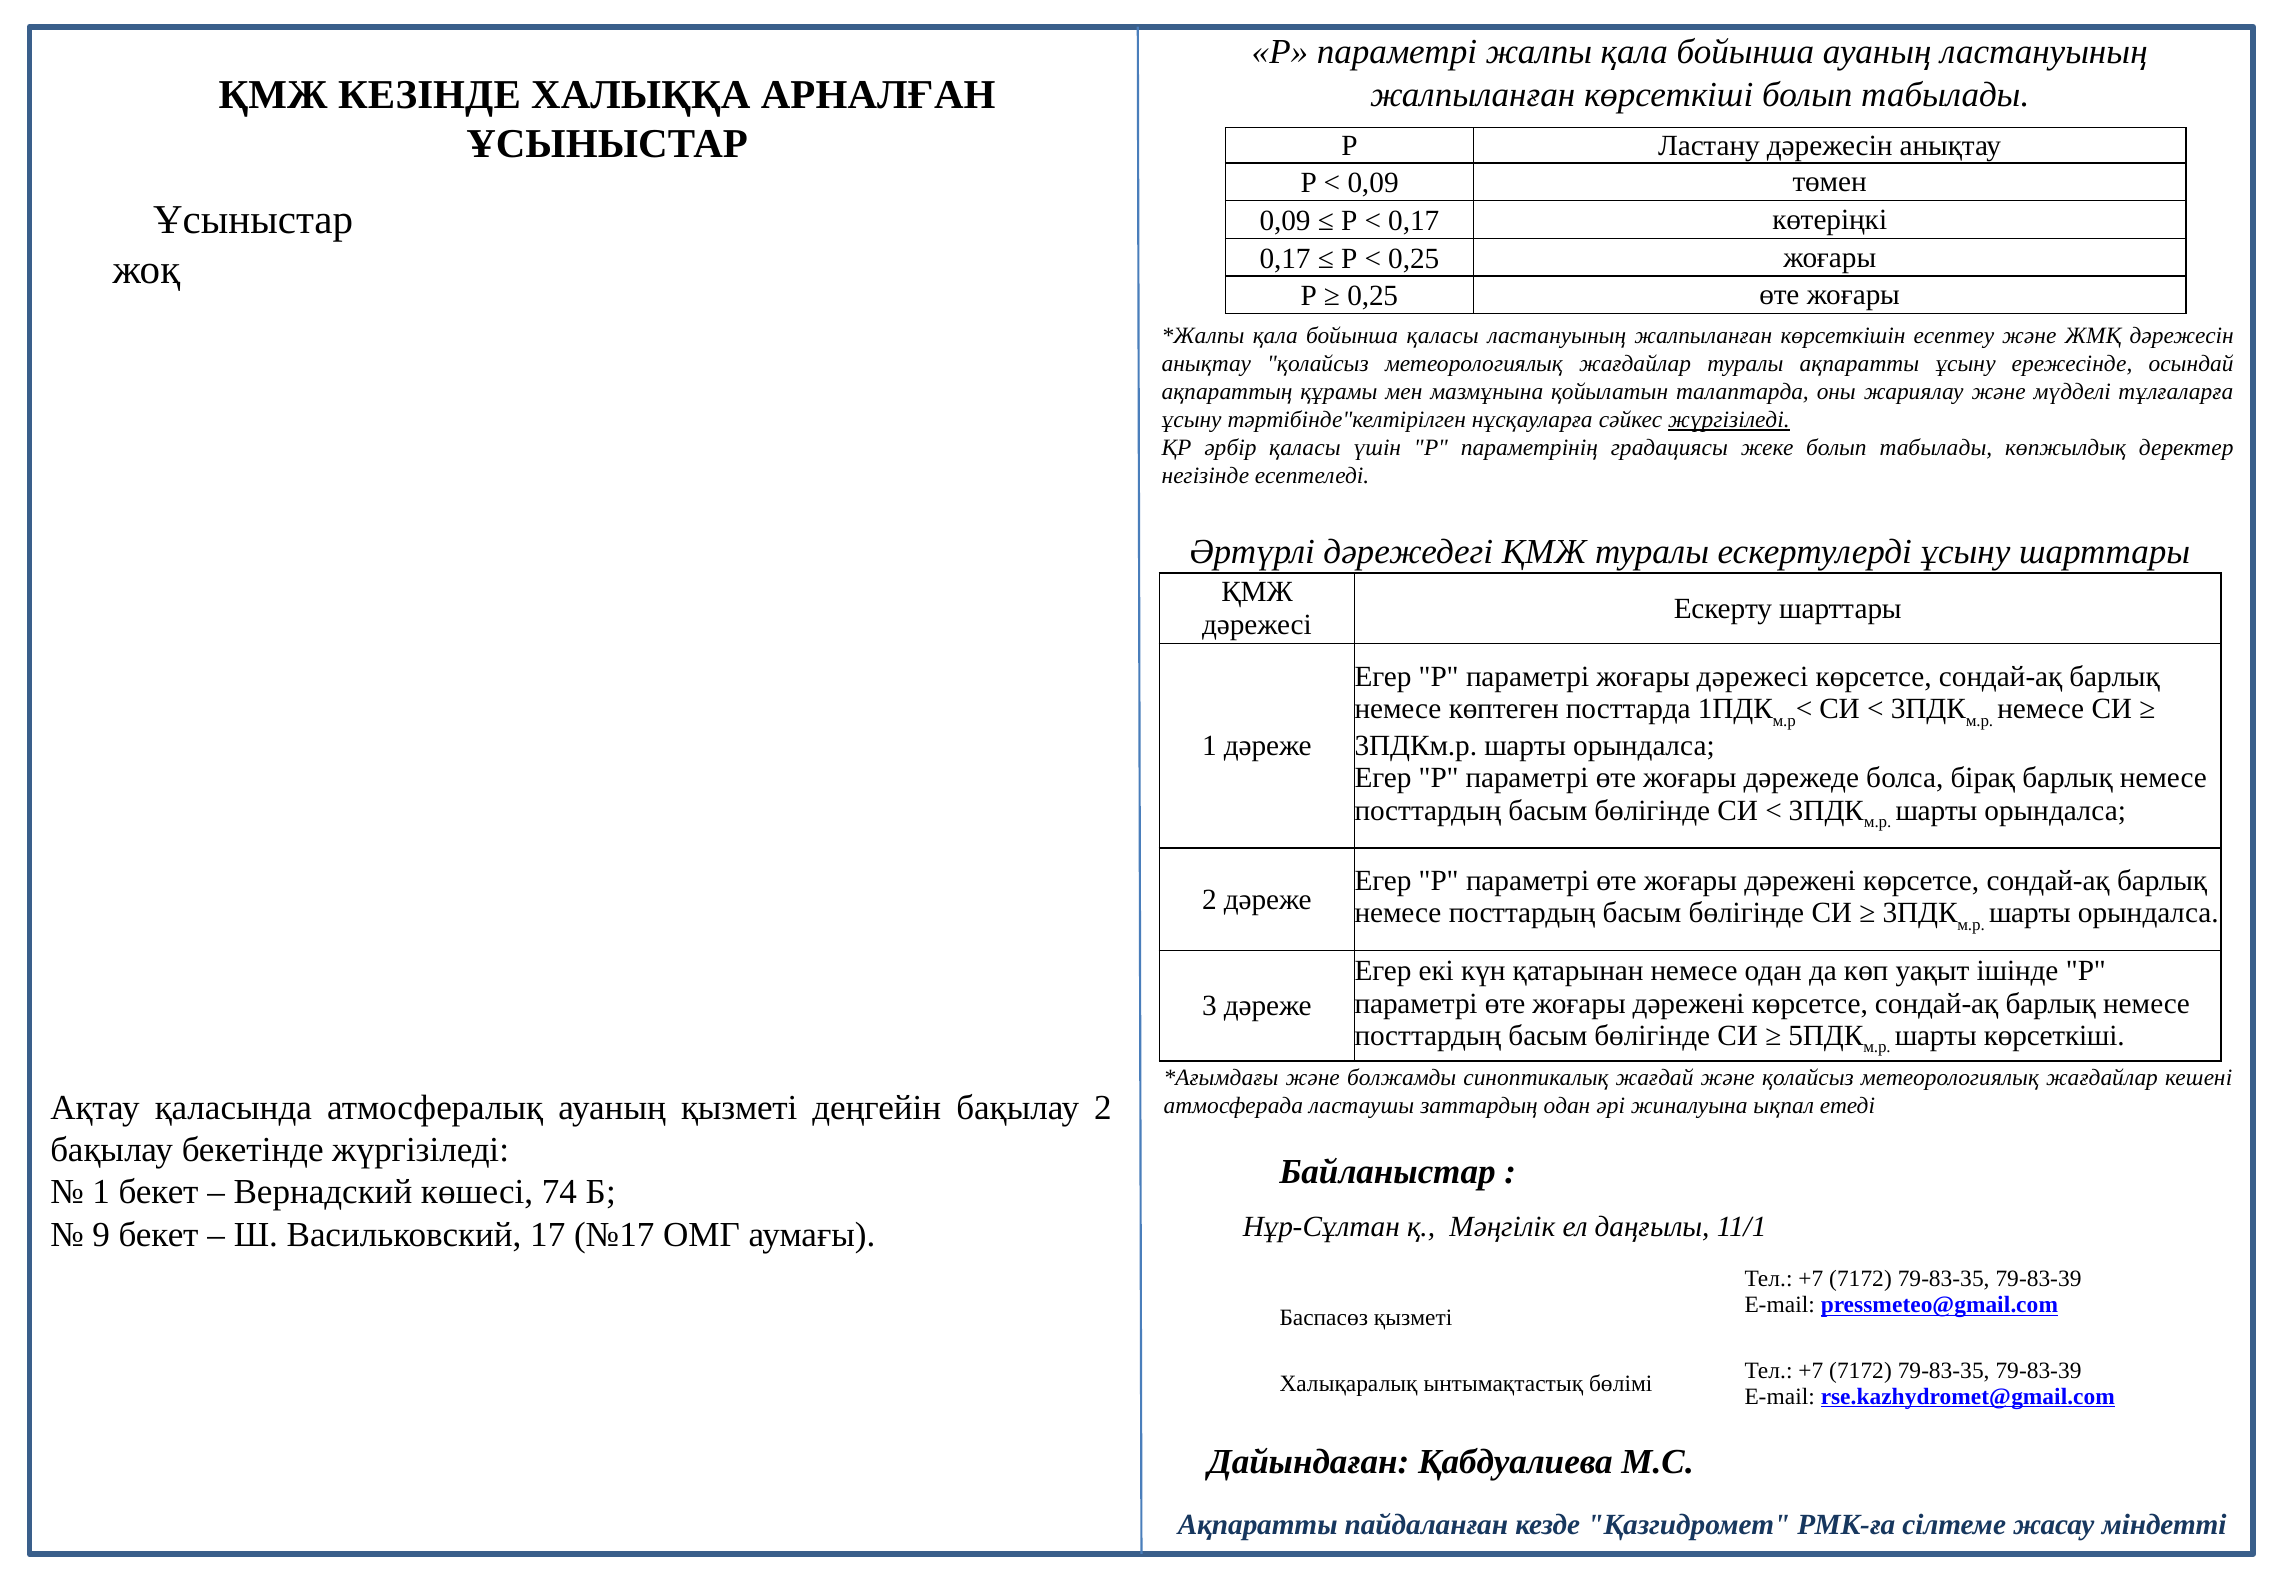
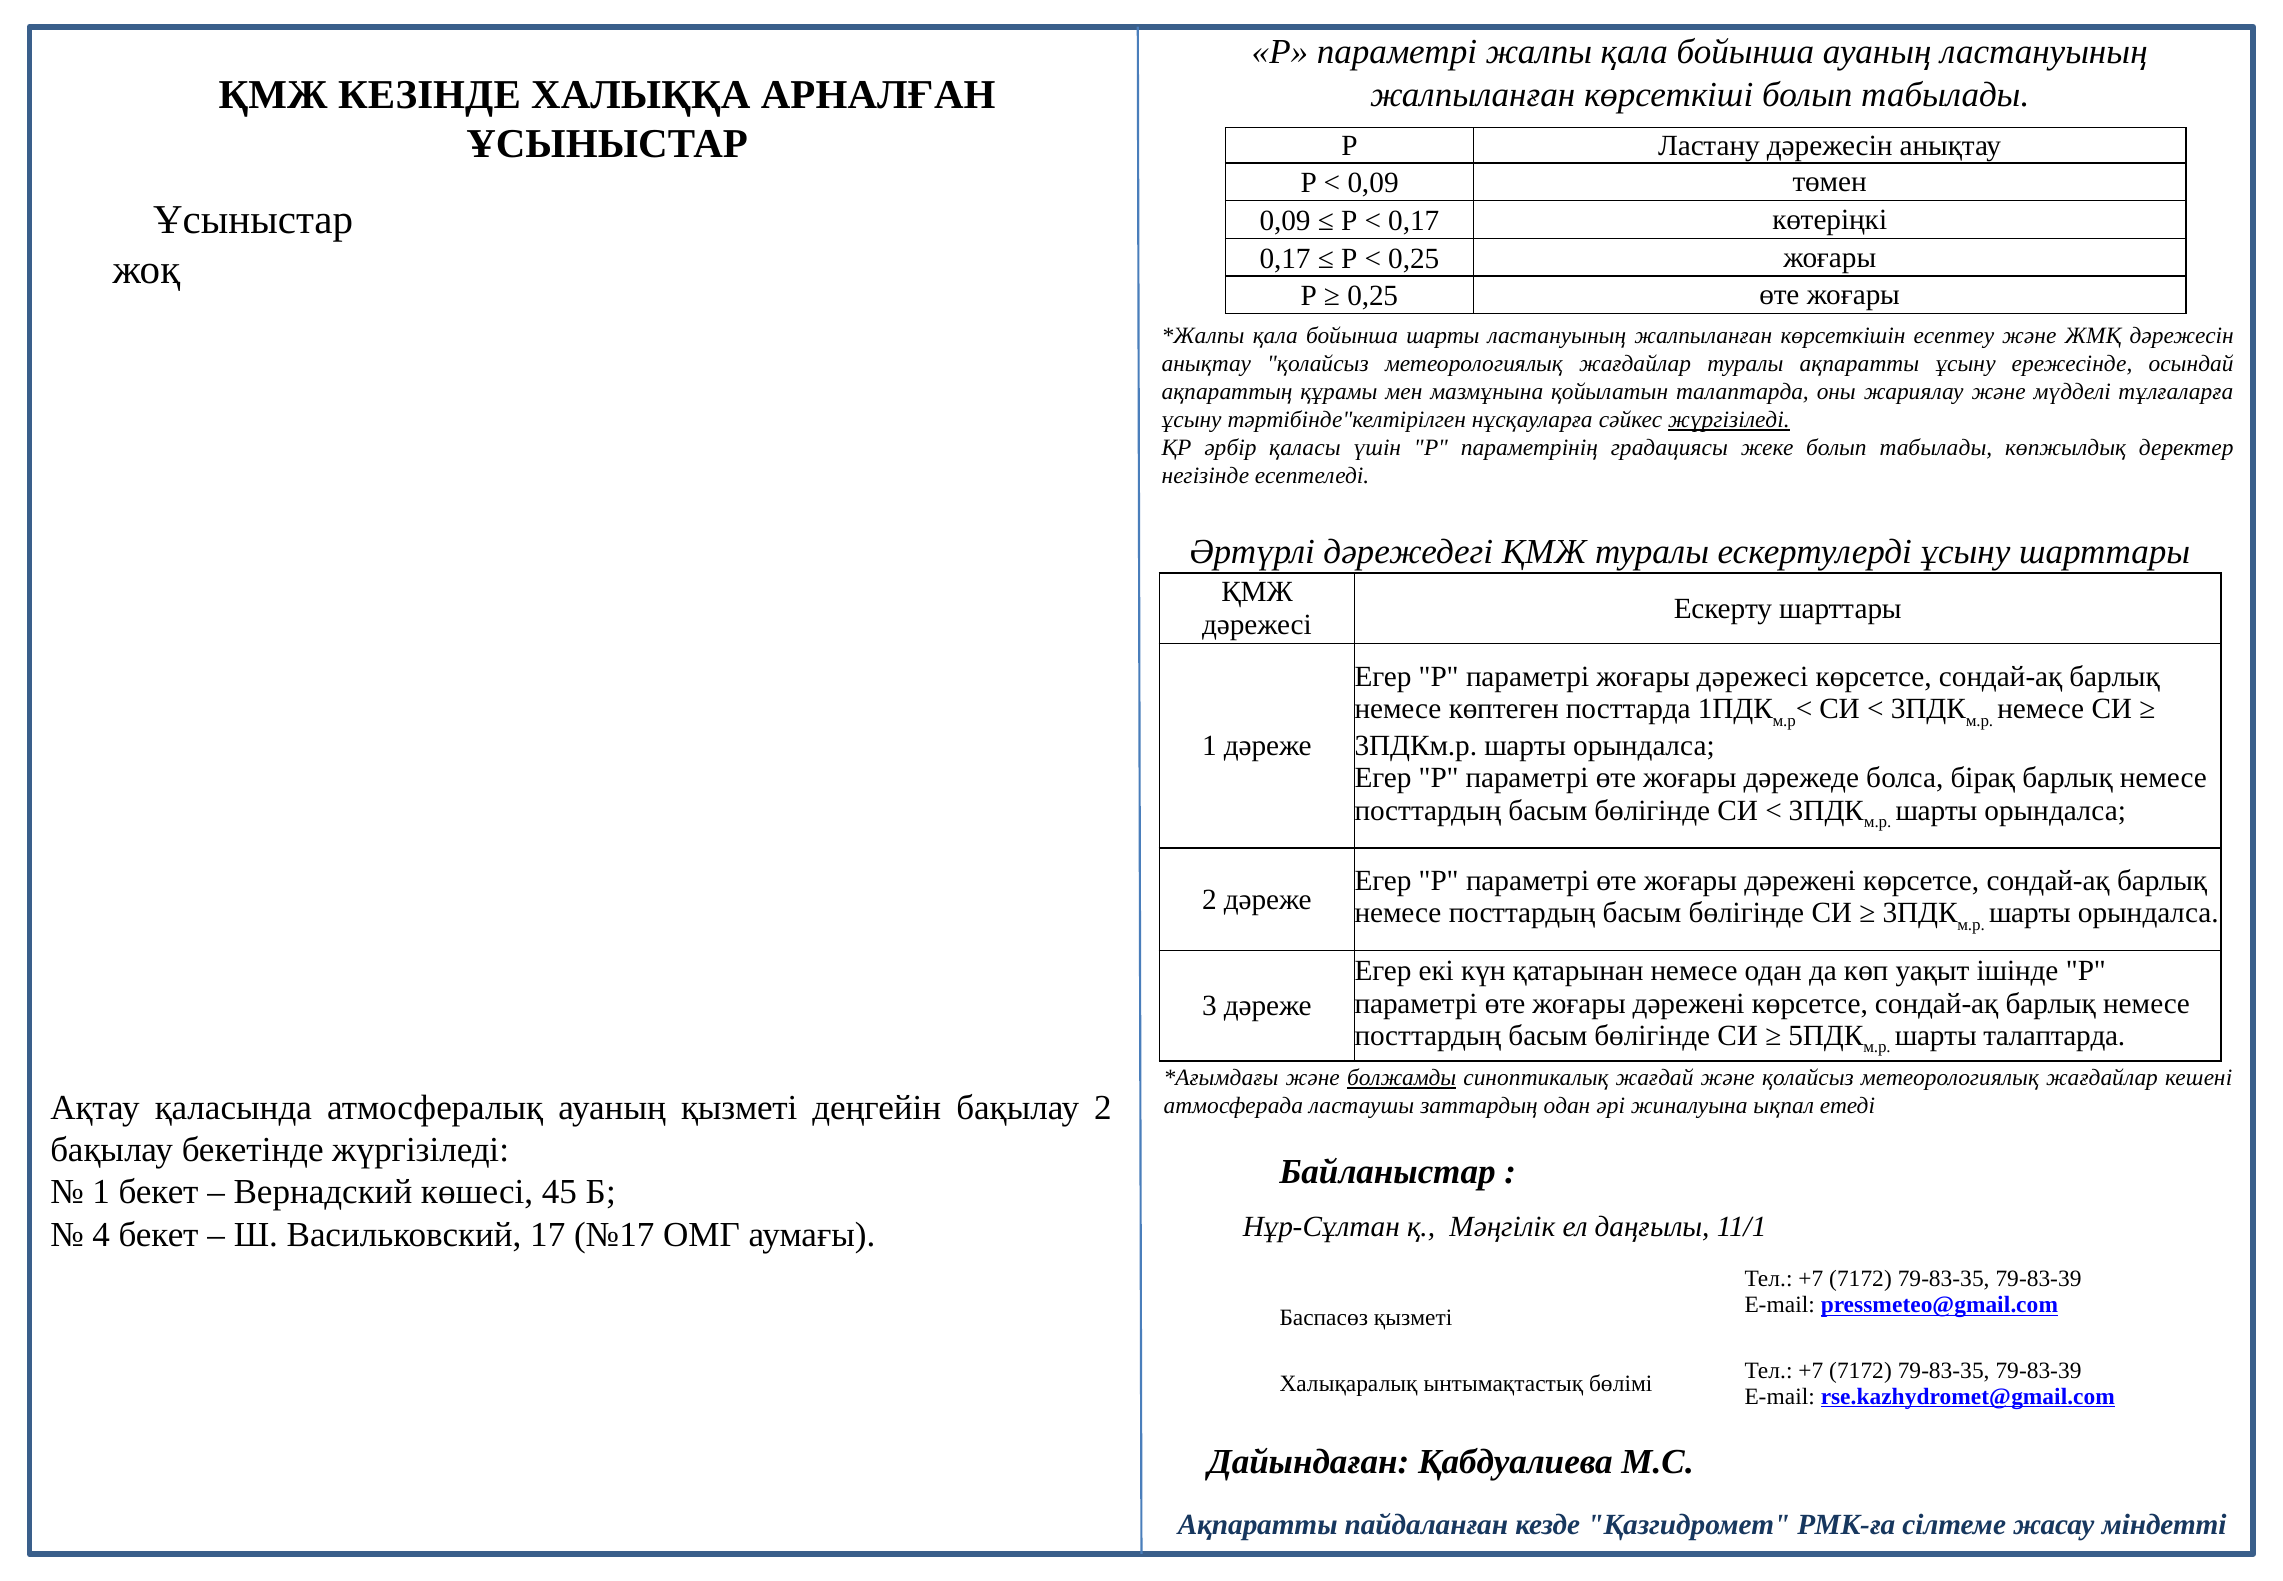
бойынша қаласы: қаласы -> шарты (1443, 336)
шарты көрсеткіші: көрсеткіші -> талаптарда (2054, 1035)
болжамды underline: none -> present (1402, 1077)
74: 74 -> 45 (559, 1192)
9: 9 -> 4 (101, 1234)
